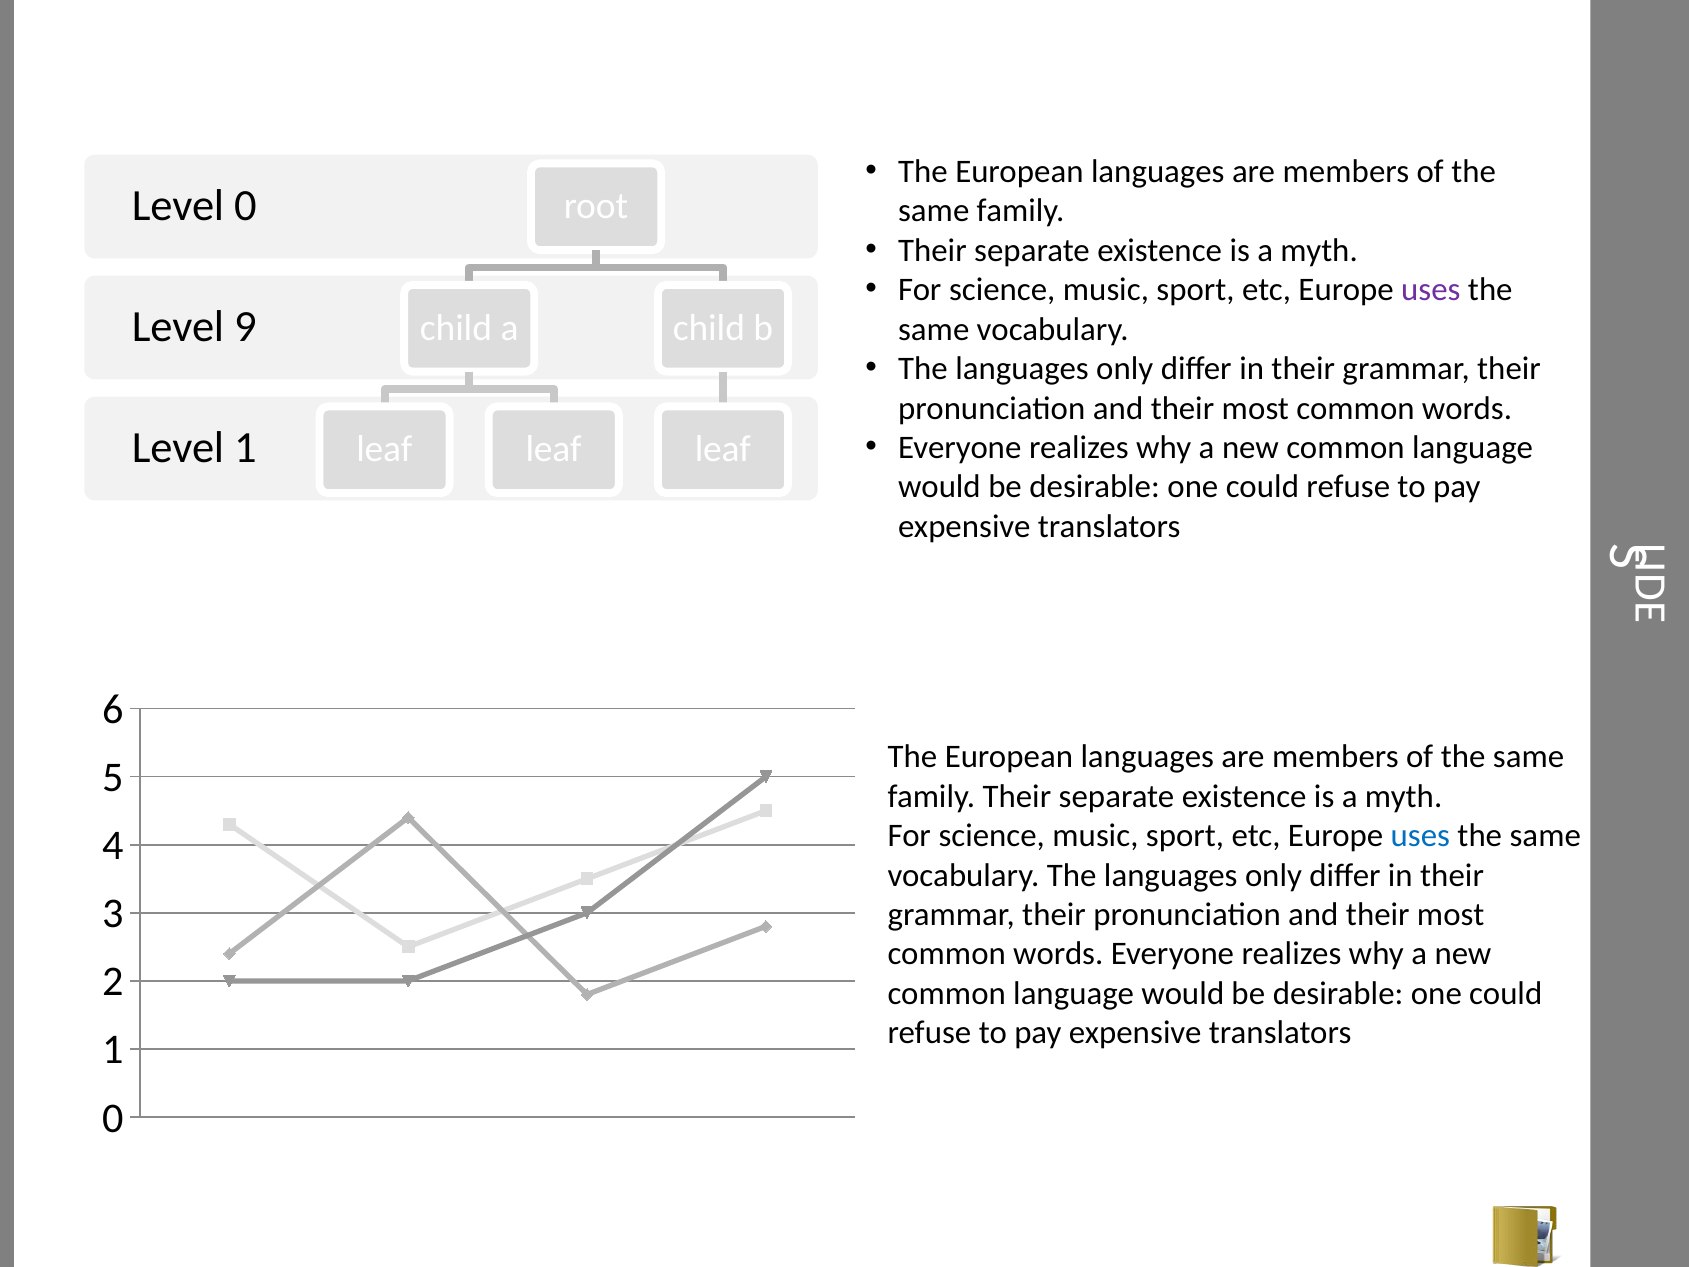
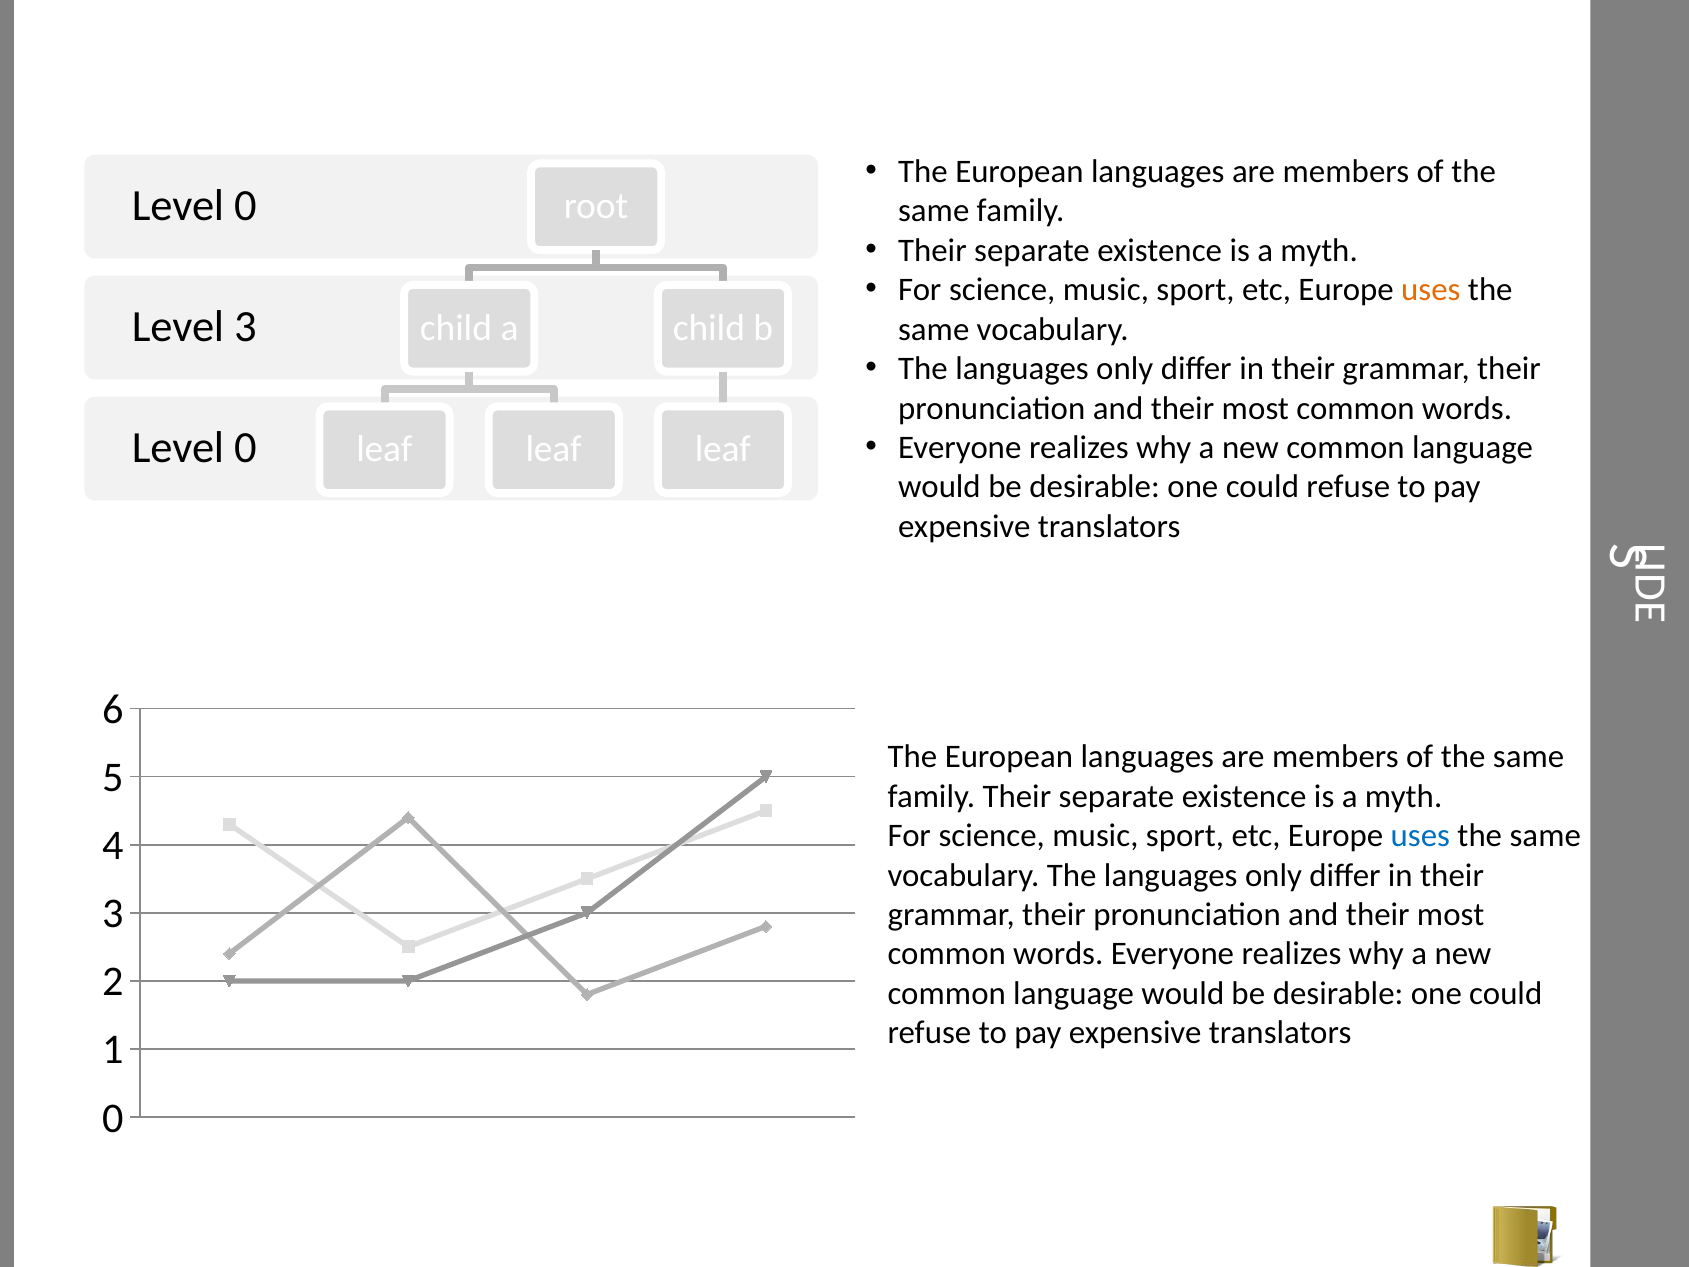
uses colour: purple -> orange (1431, 290)
9: 9 -> 3 (245, 327)
1: 1 -> 0 (245, 448)
